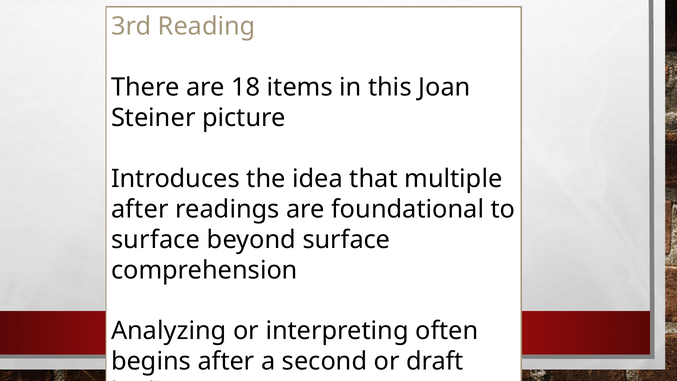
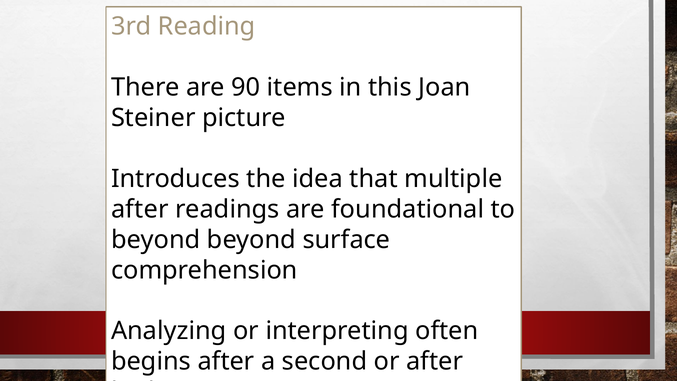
18: 18 -> 90 (246, 87)
surface: surface -> beyond (156, 240)
or draft: draft -> after (435, 361)
